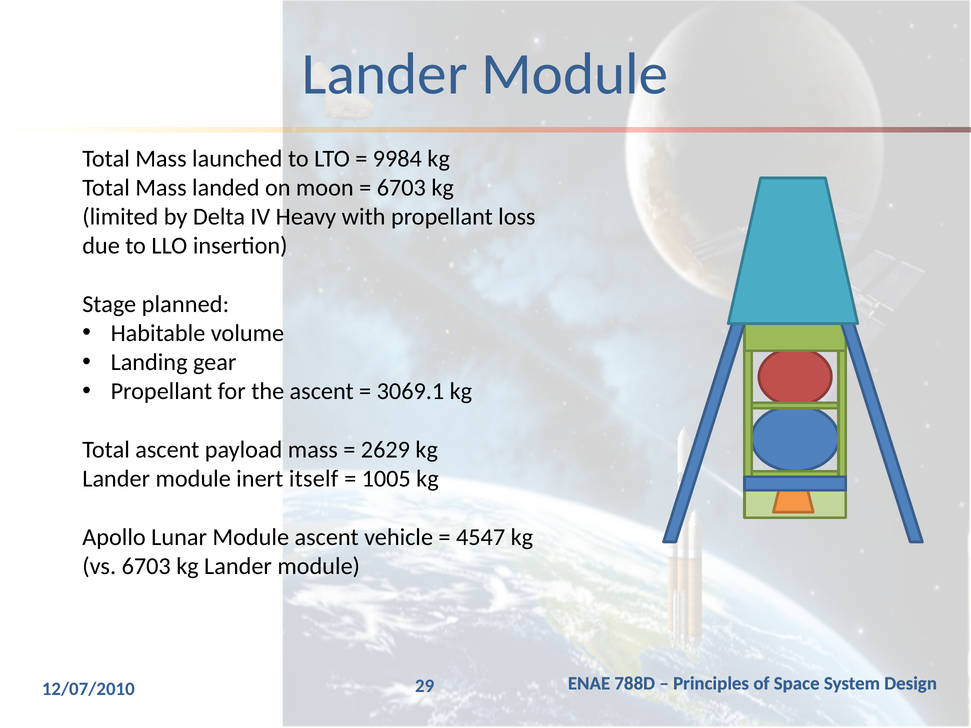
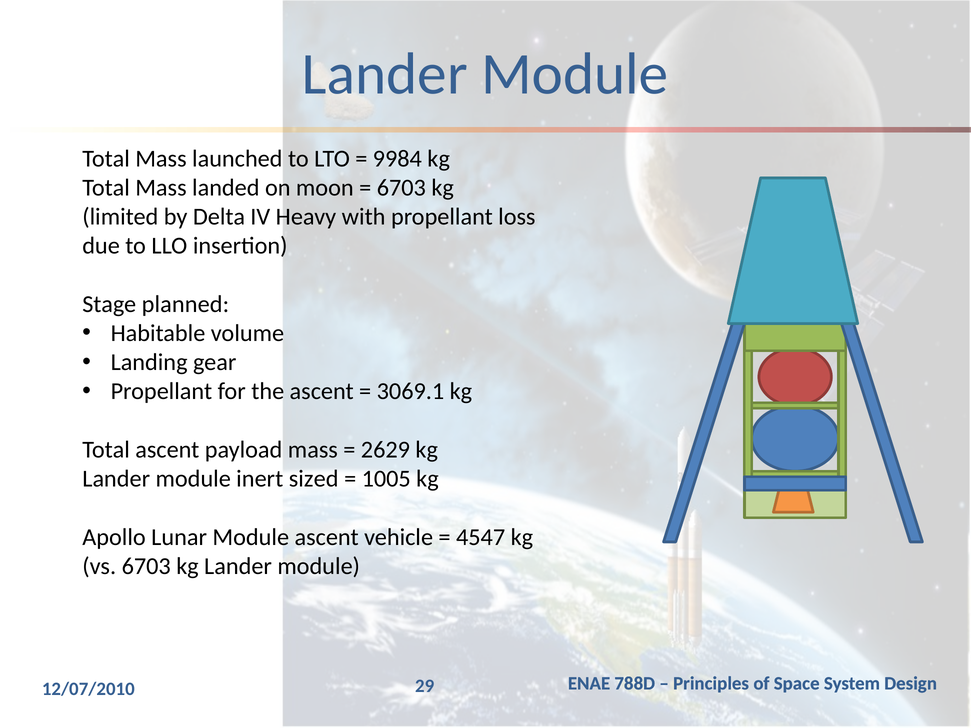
itself: itself -> sized (314, 479)
